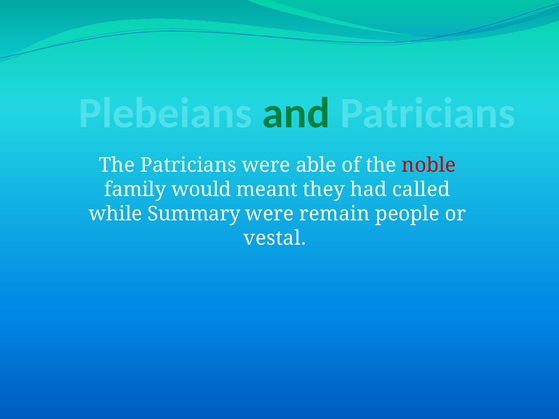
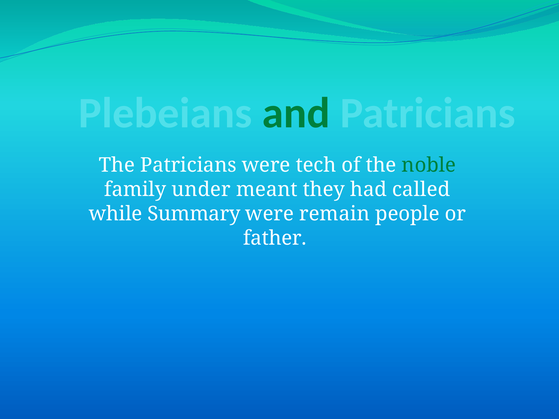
able: able -> tech (316, 165)
noble colour: red -> green (429, 165)
would: would -> under (201, 190)
vestal: vestal -> father (275, 238)
